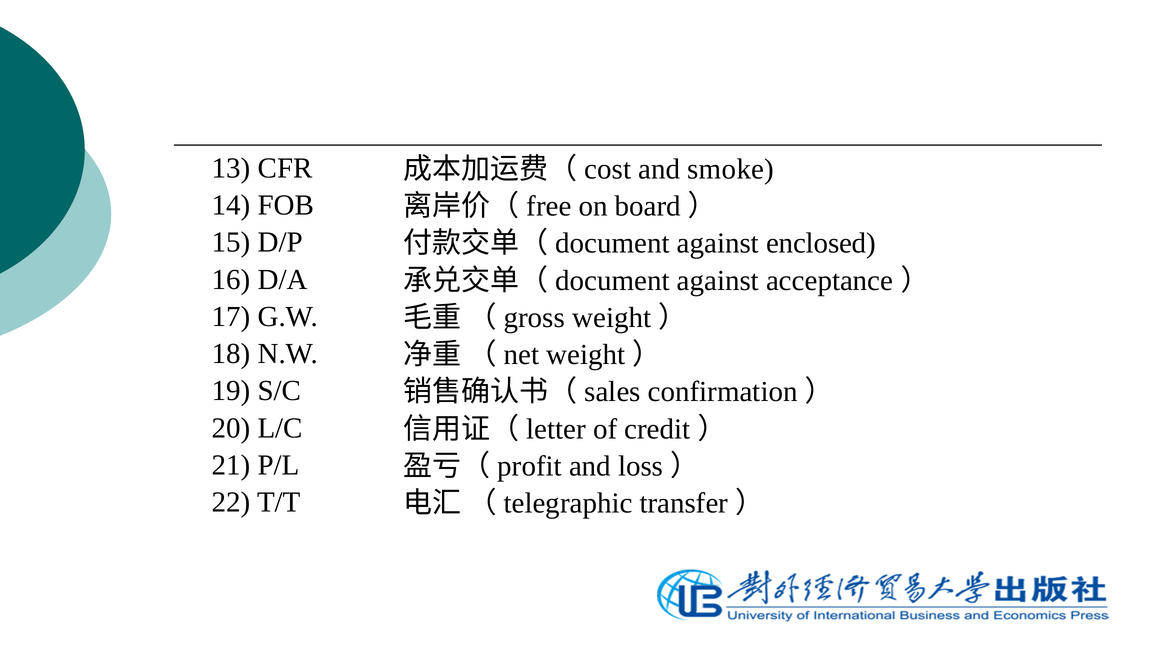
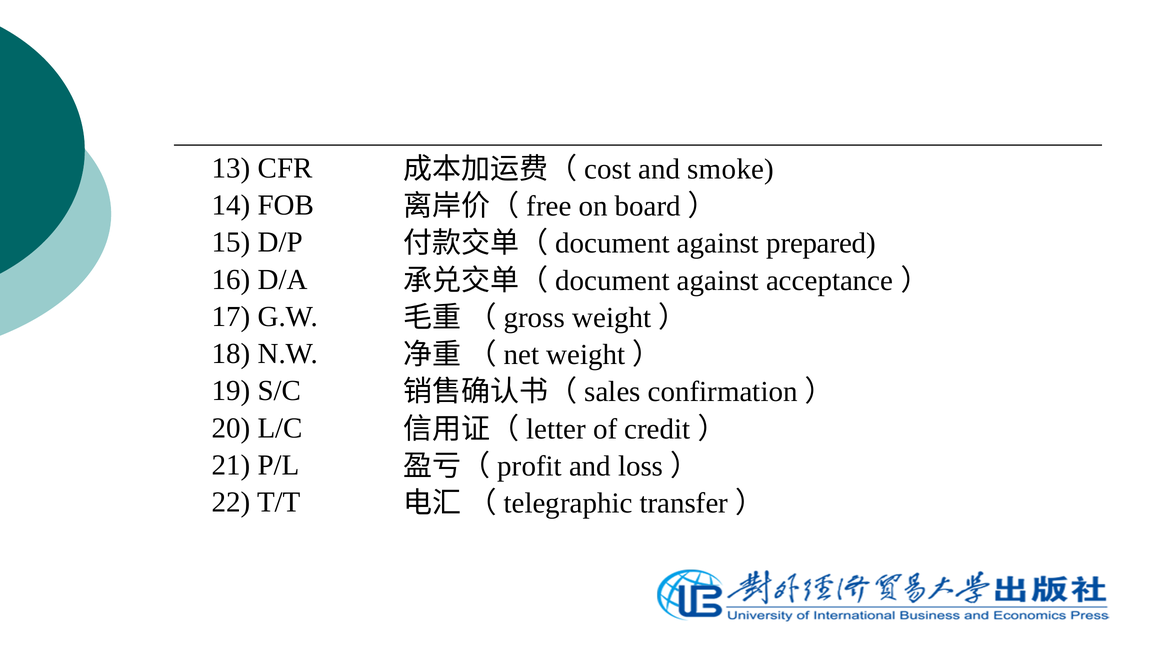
enclosed: enclosed -> prepared (821, 243)
